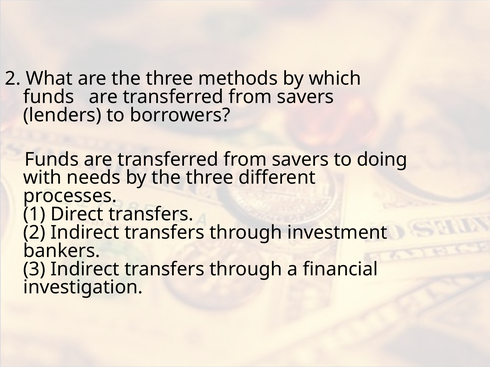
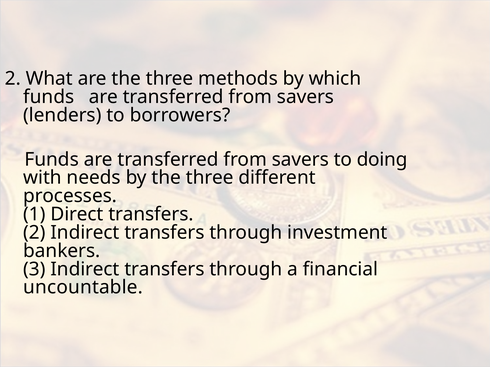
investigation: investigation -> uncountable (83, 288)
